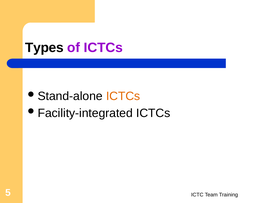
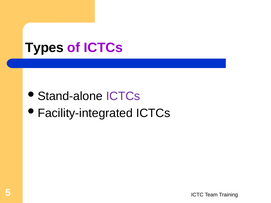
ICTCs colour: orange -> purple (123, 96)
